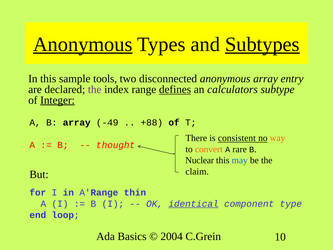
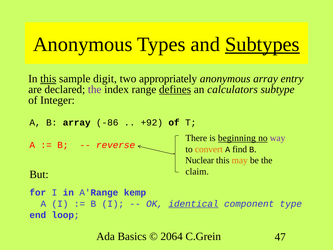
Anonymous underline: present -> none (83, 44)
this underline: none -> present (48, 79)
tools: tools -> digit (105, 79)
disconnected: disconnected -> appropriately (168, 79)
Integer underline: present -> none (57, 100)
-49: -49 -> -86 (107, 122)
+88: +88 -> +92 (152, 122)
consistent: consistent -> beginning (237, 138)
way colour: orange -> purple (278, 138)
thought: thought -> reverse (116, 145)
rare: rare -> find (240, 149)
may colour: blue -> orange (240, 160)
thin: thin -> kemp (135, 192)
2004: 2004 -> 2064 (172, 236)
10: 10 -> 47 (280, 237)
